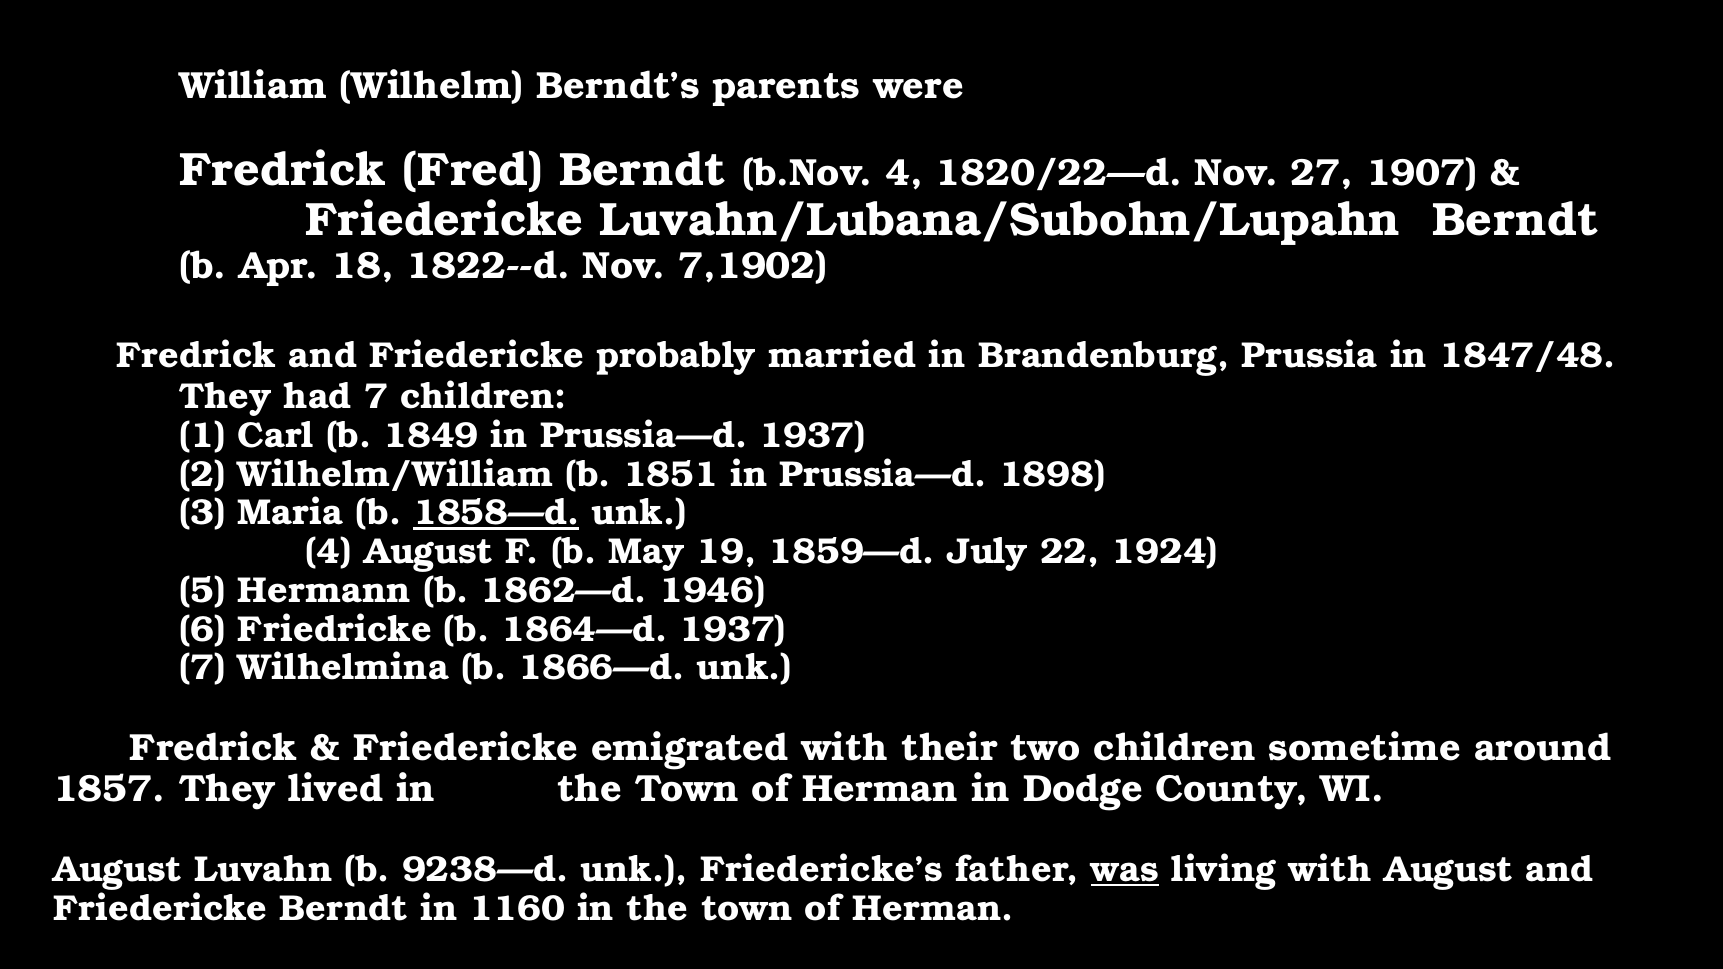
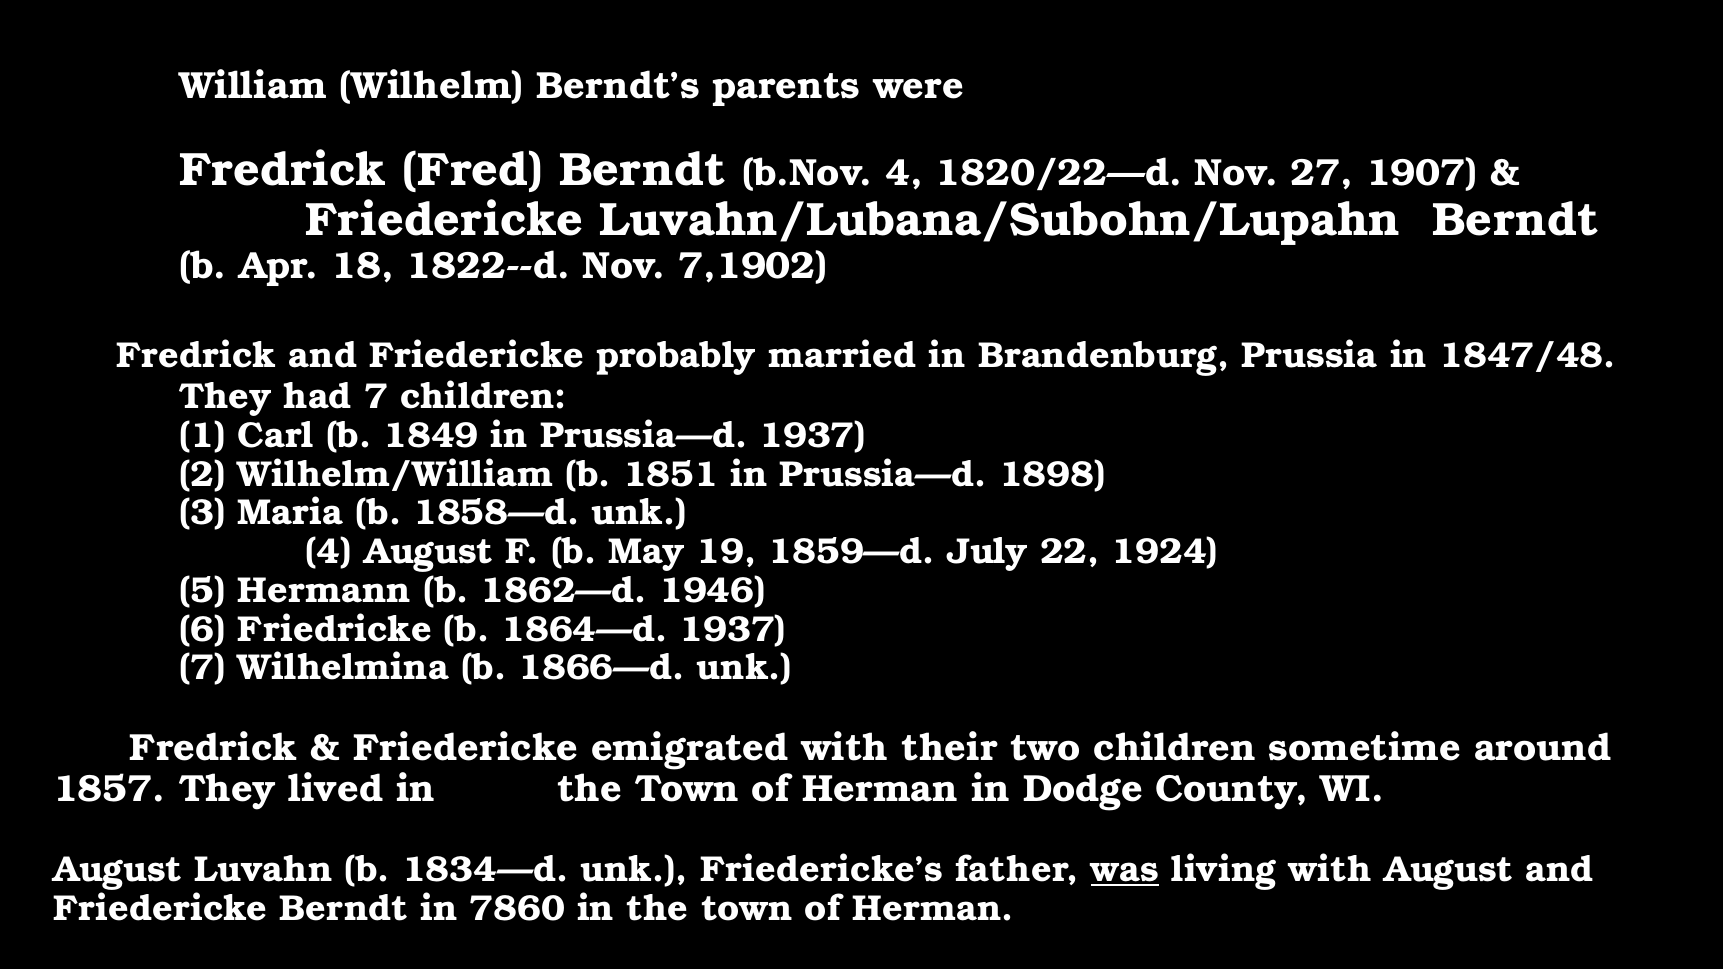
1858—d underline: present -> none (496, 513)
9238—d: 9238—d -> 1834—d (485, 870)
1160: 1160 -> 7860 (517, 909)
